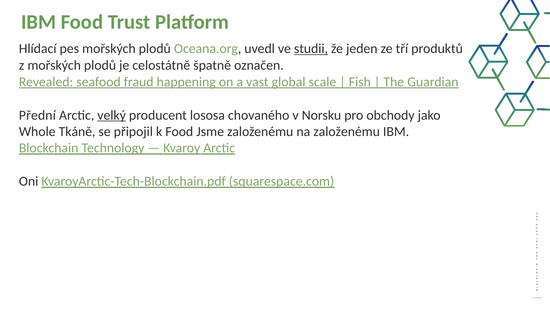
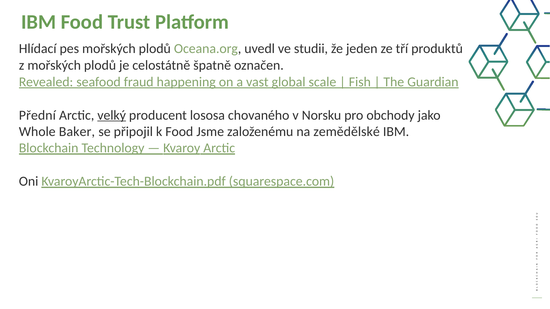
studii underline: present -> none (311, 49)
Tkáně: Tkáně -> Baker (77, 132)
na založenému: založenému -> zemědělské (347, 132)
